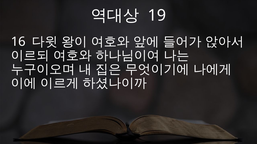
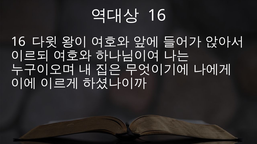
19: 19 -> 16 (157, 15)
